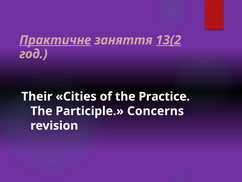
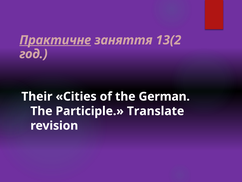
13(2 underline: present -> none (169, 40)
Practice: Practice -> German (164, 96)
Concerns: Concerns -> Translate (156, 111)
